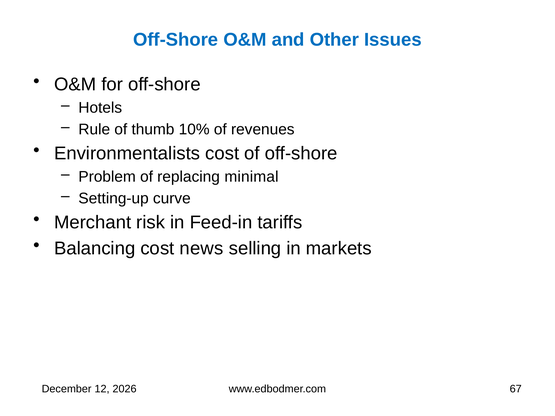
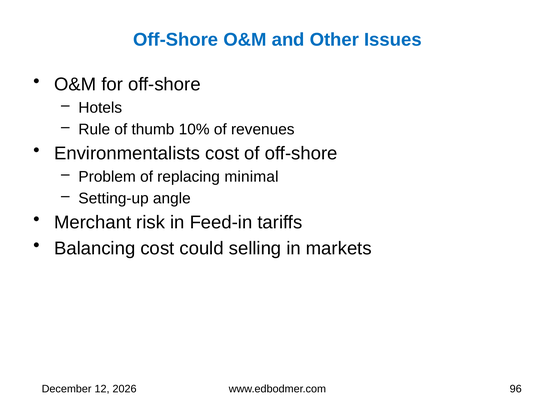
curve: curve -> angle (172, 198)
news: news -> could (202, 249)
67: 67 -> 96 (516, 389)
